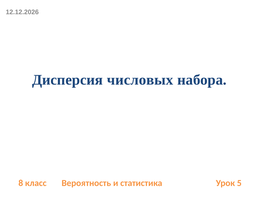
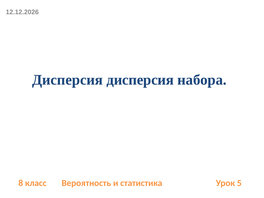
Дисперсия числовых: числовых -> дисперсия (140, 80)
